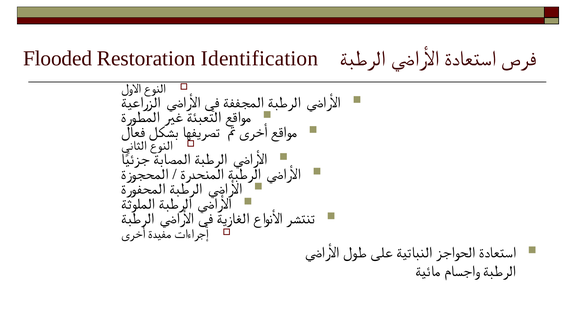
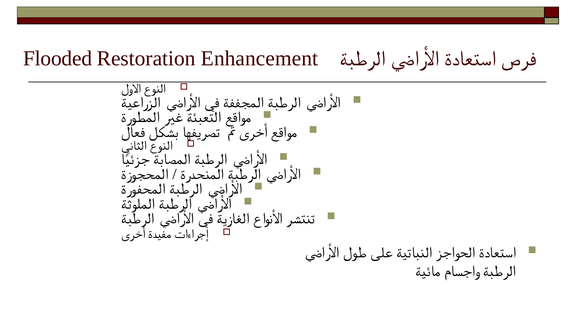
Identification: Identification -> Enhancement (260, 58)
